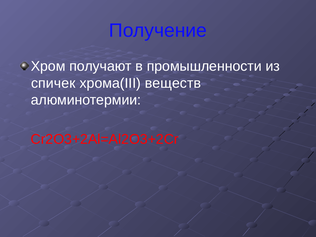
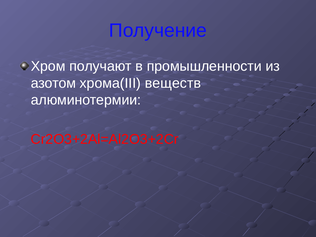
спичек: спичек -> азотом (53, 83)
